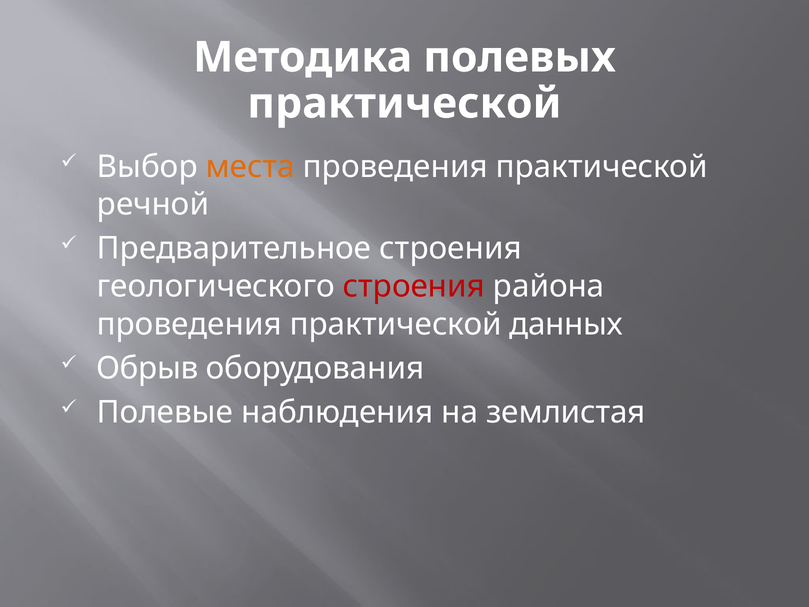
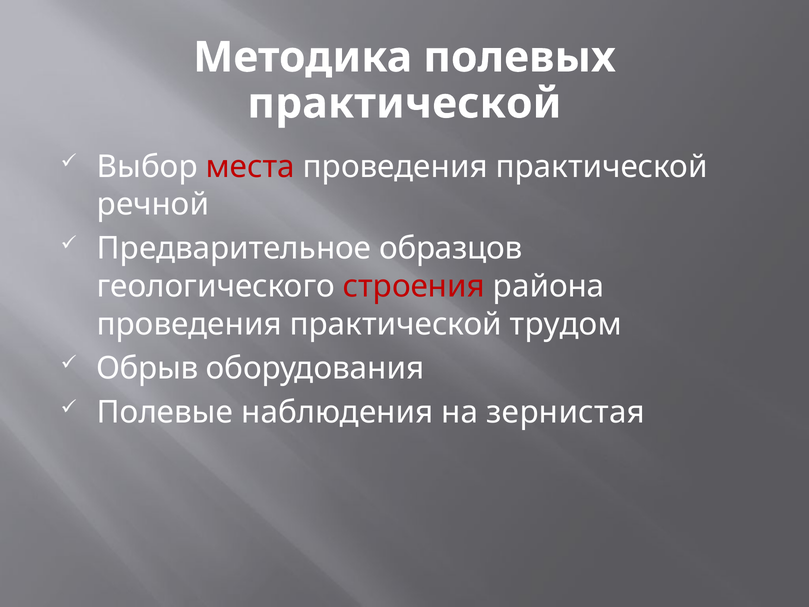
места colour: orange -> red (250, 167)
Предварительное строения: строения -> образцов (451, 248)
данных: данных -> трудом (566, 324)
землистая: землистая -> зернистая (566, 412)
